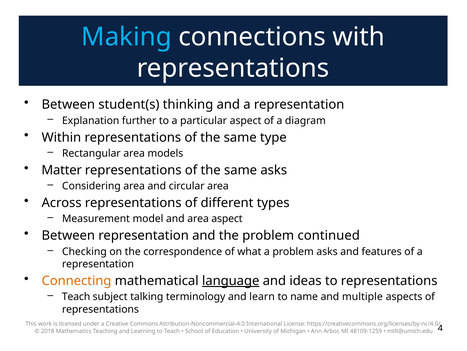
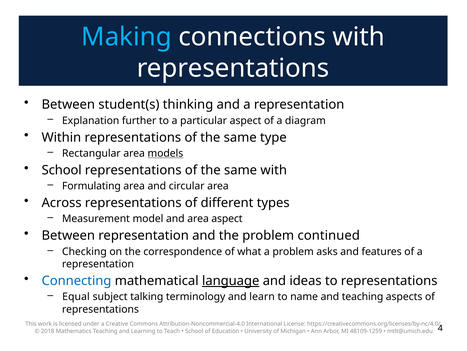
models underline: none -> present (165, 153)
Matter: Matter -> School (62, 170)
same asks: asks -> with (274, 170)
Considering: Considering -> Formulating (91, 186)
Connecting colour: orange -> blue (77, 280)
Teach: Teach -> Equal (76, 296)
and multiple: multiple -> teaching (363, 296)
